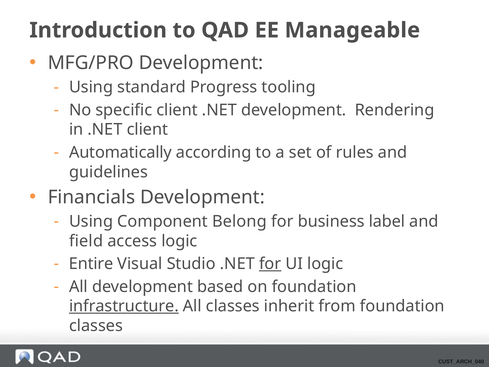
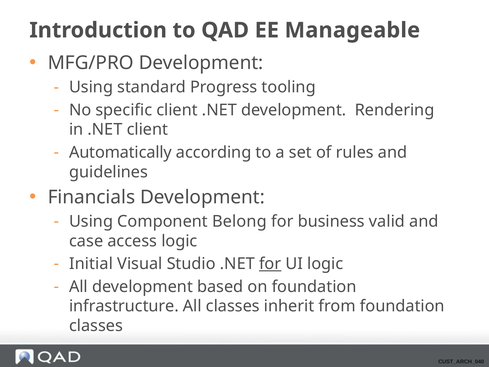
label: label -> valid (387, 221)
field: field -> case (86, 241)
Entire: Entire -> Initial (91, 264)
infrastructure underline: present -> none (124, 306)
